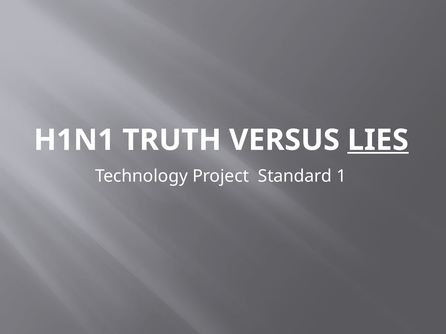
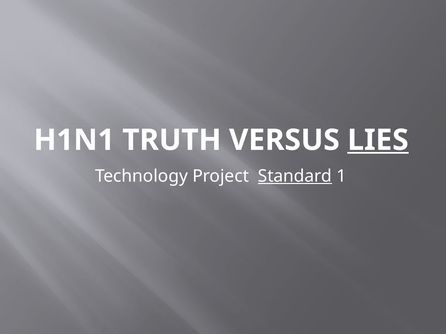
Standard underline: none -> present (295, 176)
